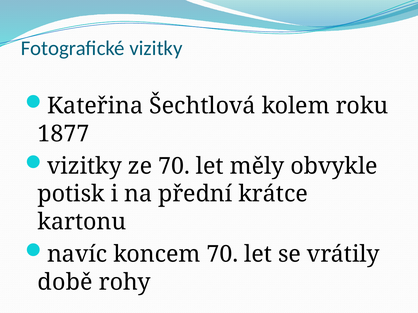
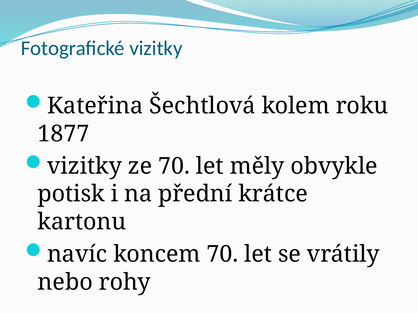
době: době -> nebo (65, 283)
